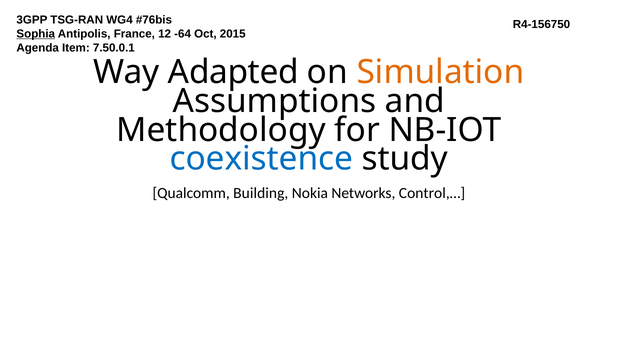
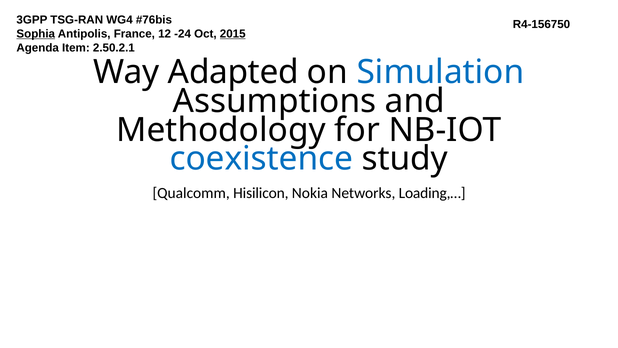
-64: -64 -> -24 (183, 34)
2015 underline: none -> present (233, 34)
7.50.0.1: 7.50.0.1 -> 2.50.2.1 (114, 48)
Simulation colour: orange -> blue (440, 72)
Building: Building -> Hisilicon (261, 193)
Control,…: Control,… -> Loading,… (432, 193)
